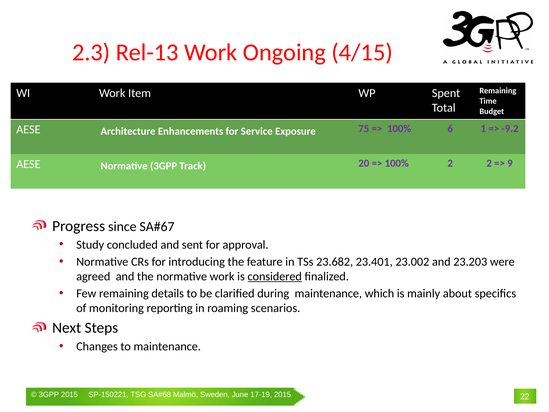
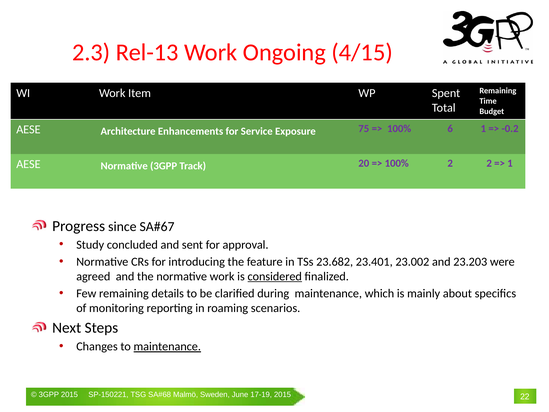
-9.2: -9.2 -> -0.2 (510, 129)
9: 9 -> 1 (510, 163)
maintenance underline: none -> present (167, 346)
